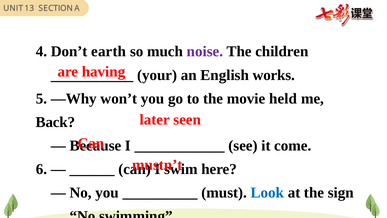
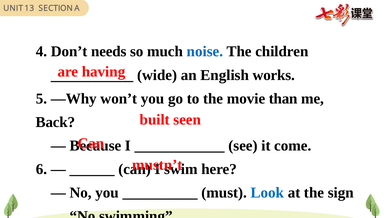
earth: earth -> needs (109, 51)
noise colour: purple -> blue (205, 51)
your: your -> wide (157, 75)
held: held -> than (283, 98)
later: later -> built (155, 120)
